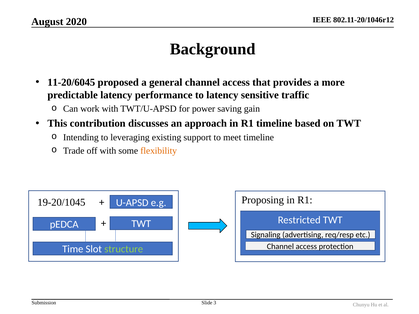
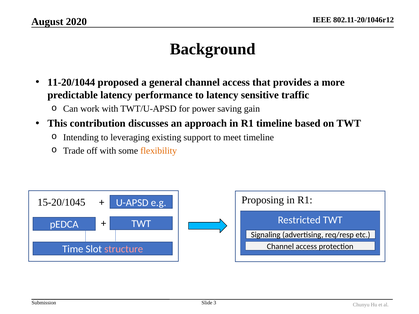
11-20/6045: 11-20/6045 -> 11-20/1044 (71, 82)
19-20/1045: 19-20/1045 -> 15-20/1045 (61, 203)
structure colour: light green -> pink (124, 249)
